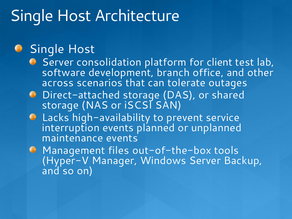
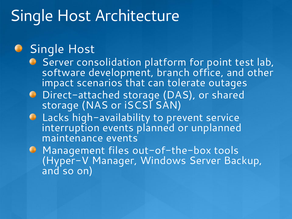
client: client -> point (219, 62)
across: across -> impact (58, 83)
